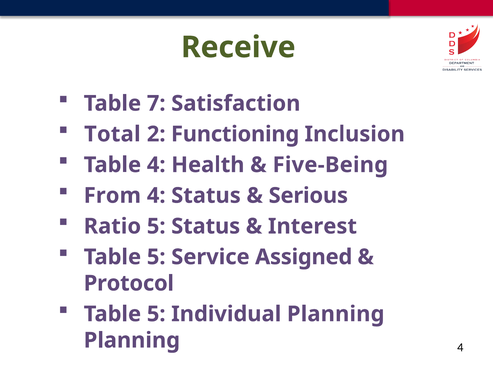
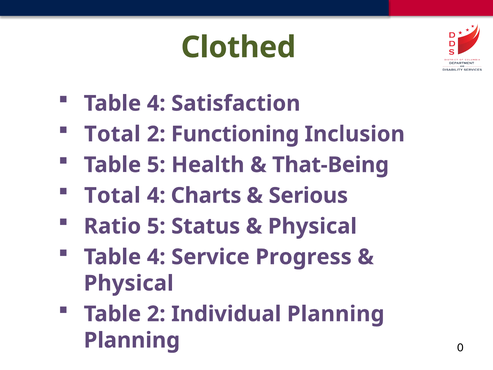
Receive: Receive -> Clothed (238, 47)
7: 7 -> 4 (156, 103)
Table 4: 4 -> 5 (156, 165)
Five-Being: Five-Being -> That-Being (331, 165)
From: From -> Total (112, 195)
4 Status: Status -> Charts (206, 195)
Interest: Interest -> Physical (312, 226)
5: 5 -> 4 (156, 257)
Assigned: Assigned -> Progress (304, 257)
Protocol: Protocol -> Physical (129, 283)
5: 5 -> 2 (156, 314)
Planning 4: 4 -> 0 (460, 347)
